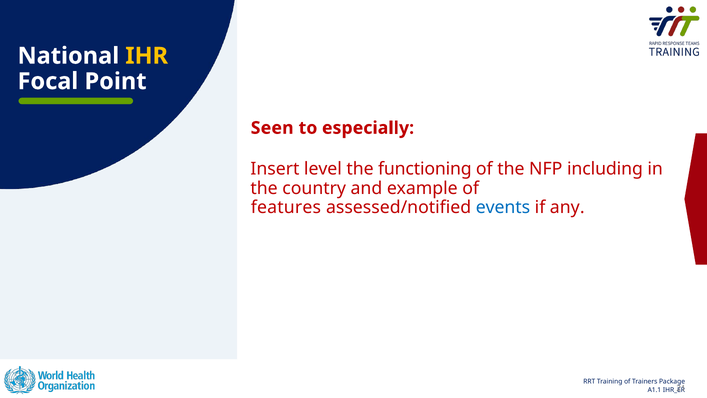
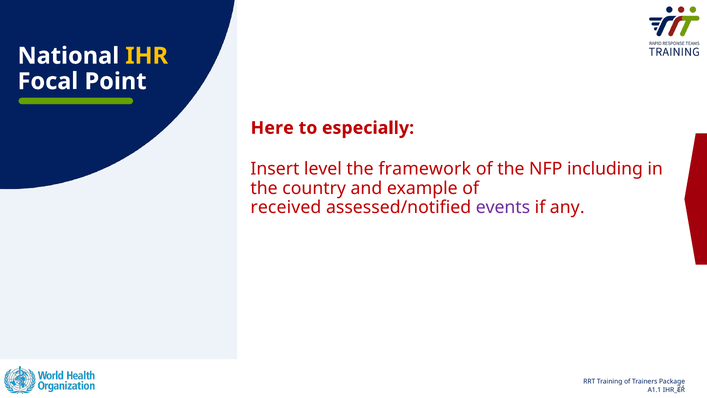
Seen: Seen -> Here (272, 128)
functioning: functioning -> framework (425, 169)
features: features -> received (286, 207)
events colour: blue -> purple (503, 207)
